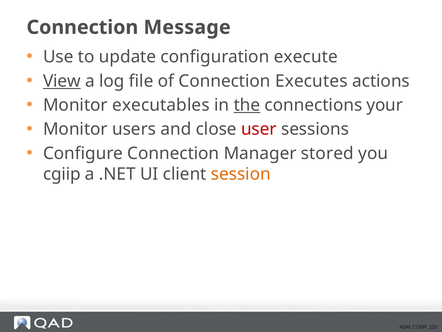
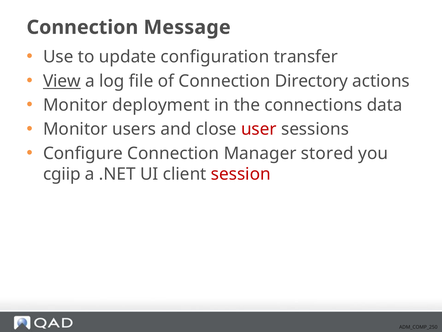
execute: execute -> transfer (306, 57)
Executes: Executes -> Directory (311, 81)
executables: executables -> deployment (161, 105)
the underline: present -> none (247, 105)
your: your -> data (385, 105)
session colour: orange -> red (241, 174)
